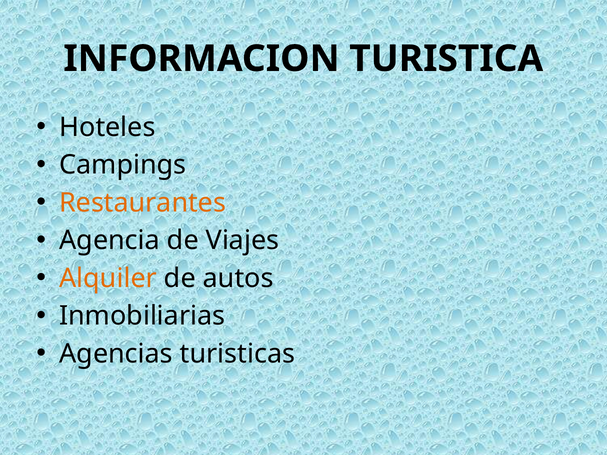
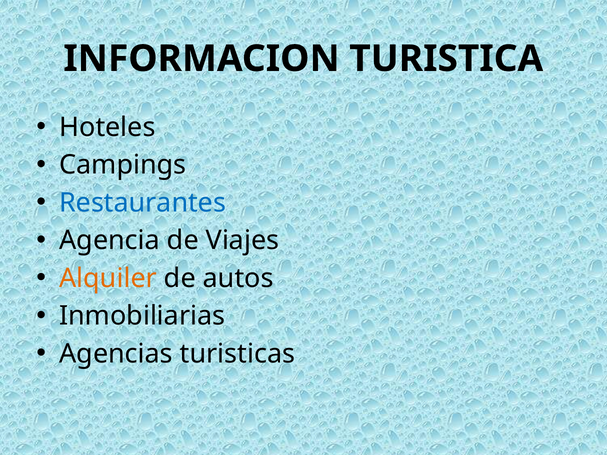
Restaurantes colour: orange -> blue (143, 203)
